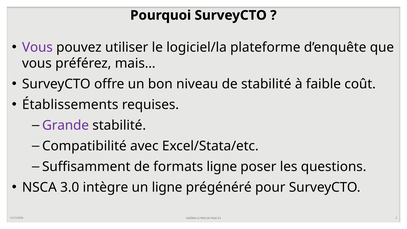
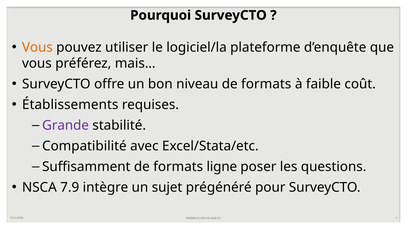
Vous colour: purple -> orange (37, 47)
niveau de stabilité: stabilité -> formats (266, 84)
3.0: 3.0 -> 7.9 (70, 187)
un ligne: ligne -> sujet (167, 187)
